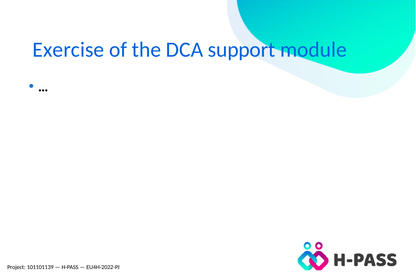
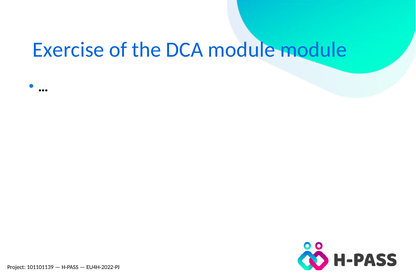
DCA support: support -> module (242, 49)
